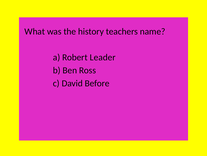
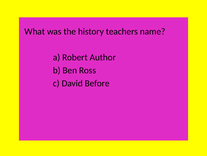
Leader: Leader -> Author (103, 57)
